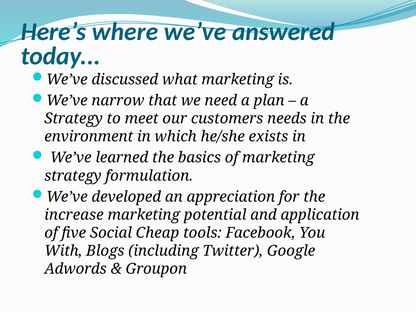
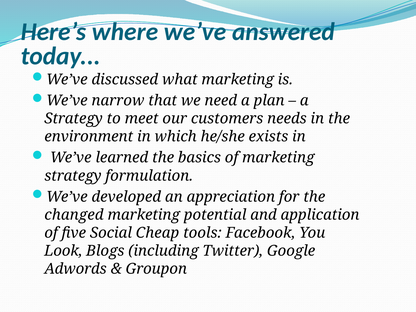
increase: increase -> changed (74, 215)
With: With -> Look (63, 251)
